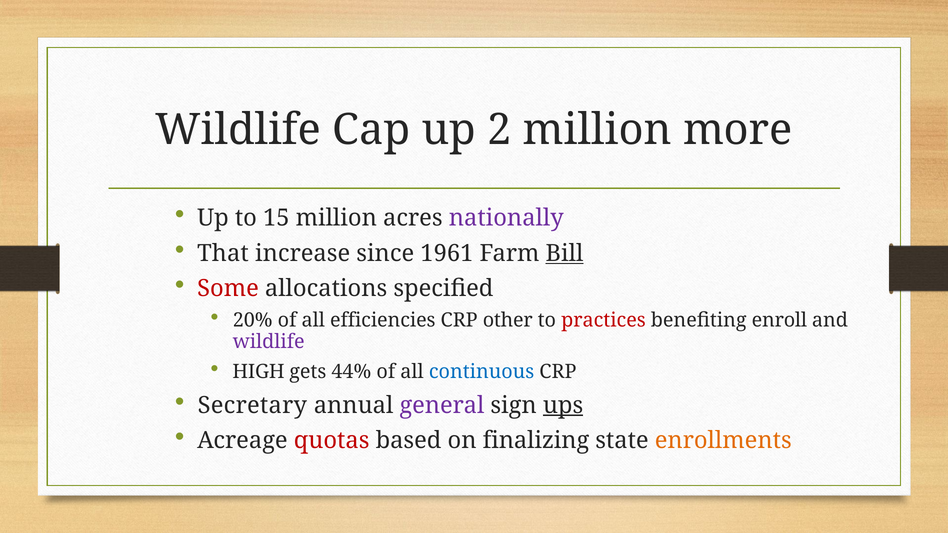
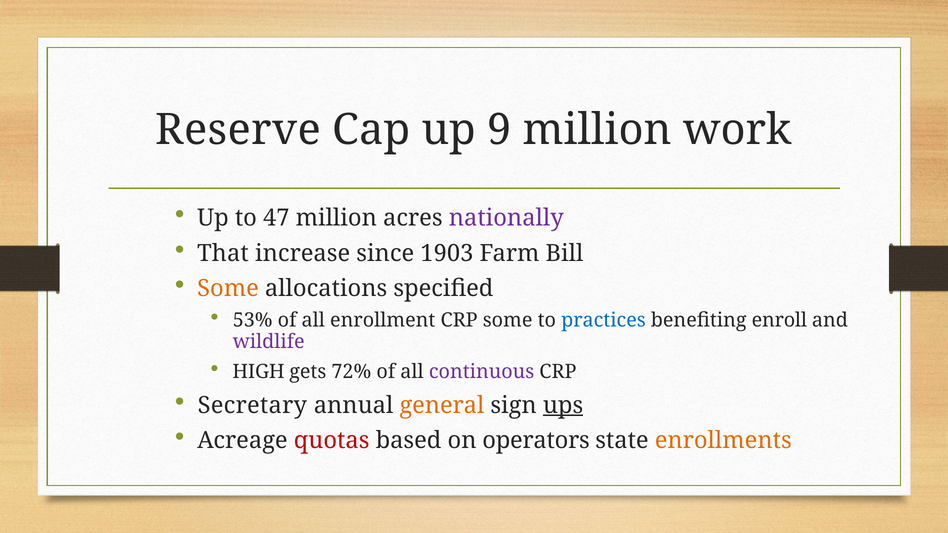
Wildlife: Wildlife -> Reserve (238, 130)
2: 2 -> 9 (499, 130)
more: more -> work (737, 130)
15: 15 -> 47 (276, 218)
1961: 1961 -> 1903 (447, 253)
Bill underline: present -> none (564, 253)
Some colour: red -> orange (228, 289)
20%: 20% -> 53% (253, 320)
efficiencies: efficiencies -> enrollment (383, 320)
CRP other: other -> some (508, 320)
practices colour: red -> blue (603, 320)
44%: 44% -> 72% (351, 372)
continuous colour: blue -> purple (482, 372)
general colour: purple -> orange (442, 405)
finalizing: finalizing -> operators (536, 441)
